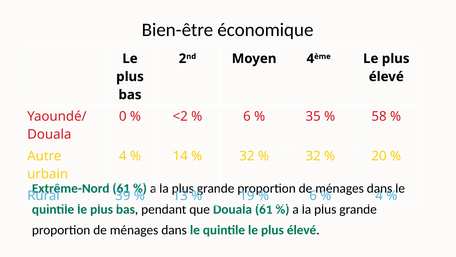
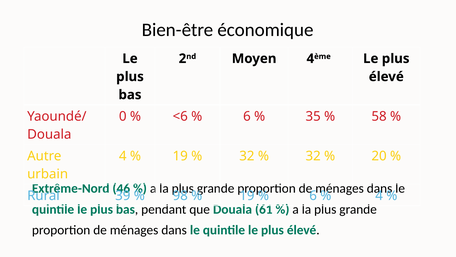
<2: <2 -> <6 (180, 116)
14: 14 -> 19 (180, 156)
Extrême-Nord 61: 61 -> 46 (121, 188)
13: 13 -> 98 (180, 195)
